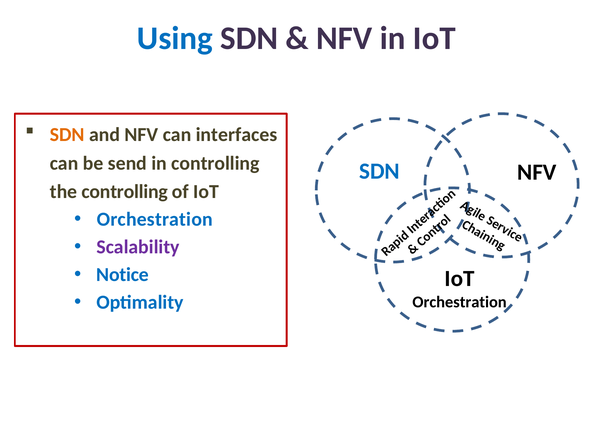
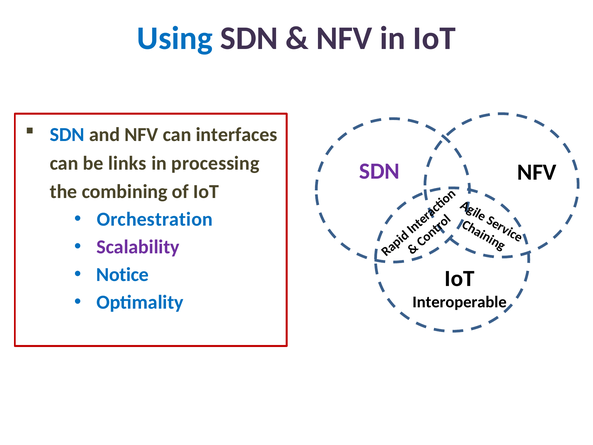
SDN colour: orange -> blue (67, 135)
send: send -> links (127, 163)
in controlling: controlling -> processing (215, 163)
SDN colour: blue -> purple (379, 171)
the controlling: controlling -> combining (125, 192)
Orchestration: Orchestration -> Interoperable (460, 302)
